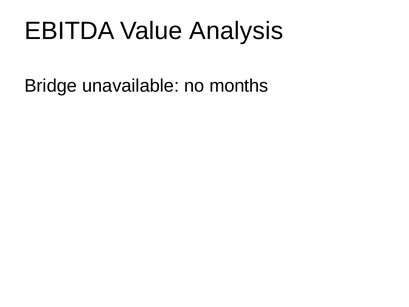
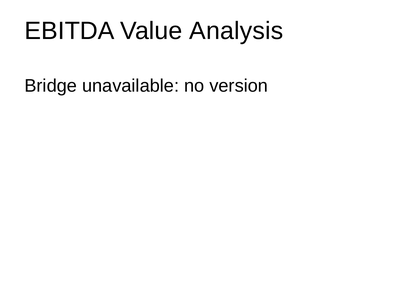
months: months -> version (239, 86)
